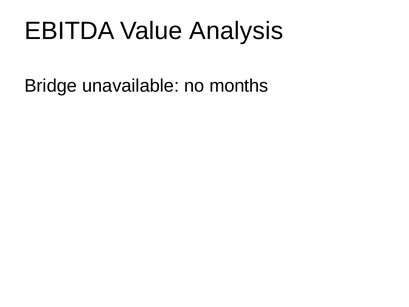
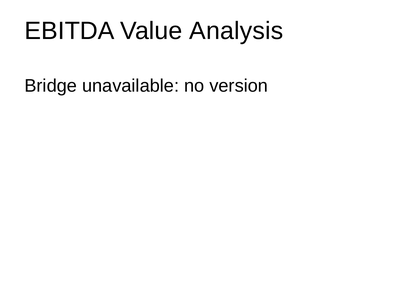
months: months -> version (239, 86)
